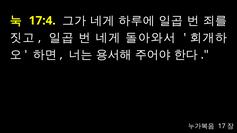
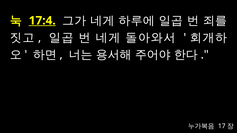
17:4 underline: none -> present (42, 21)
